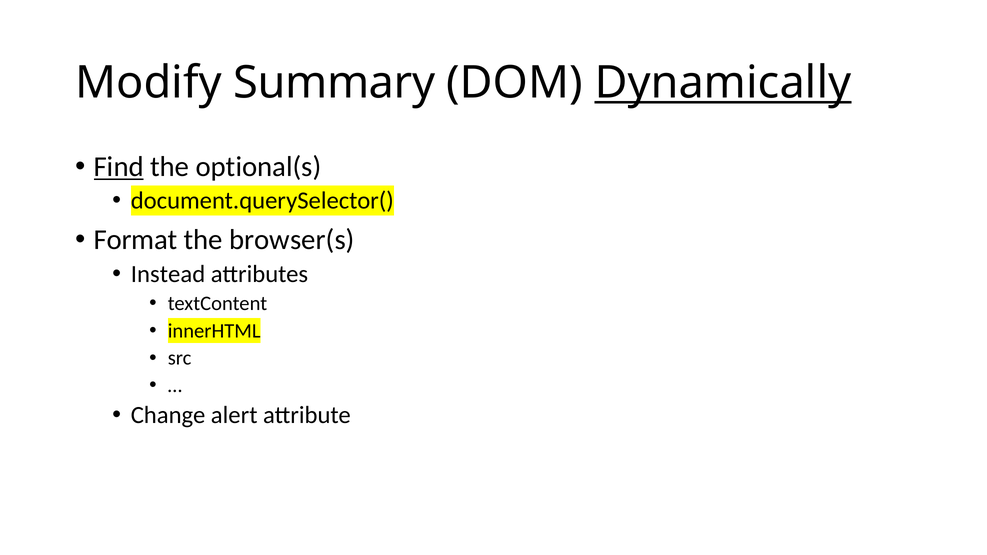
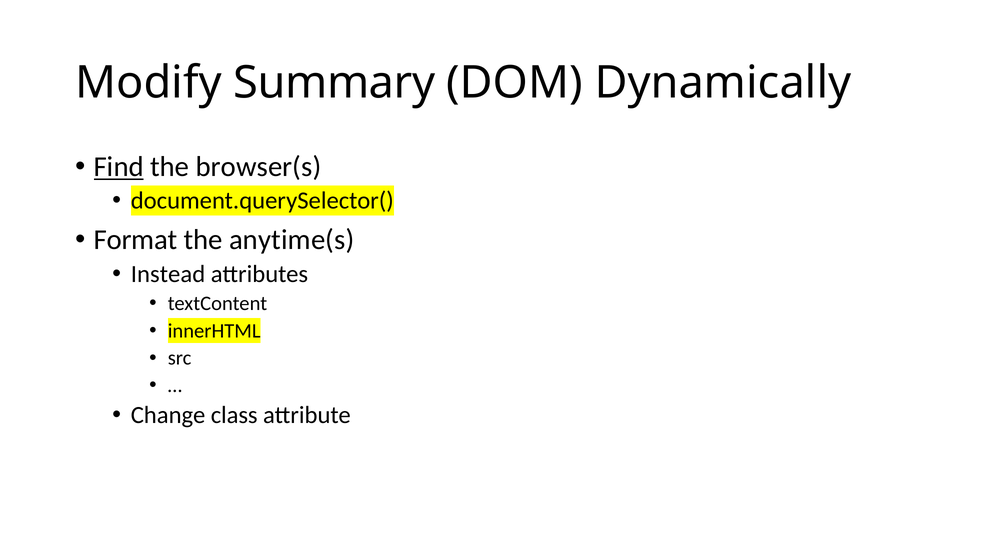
Dynamically underline: present -> none (723, 83)
optional(s: optional(s -> browser(s (258, 167)
browser(s: browser(s -> anytime(s (292, 240)
alert: alert -> class (234, 415)
